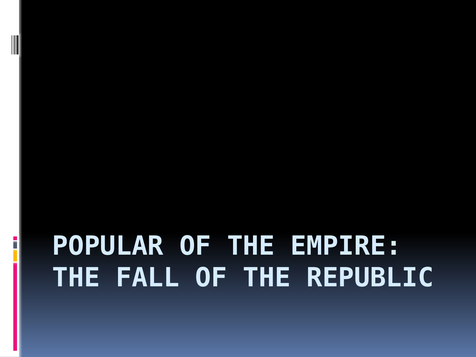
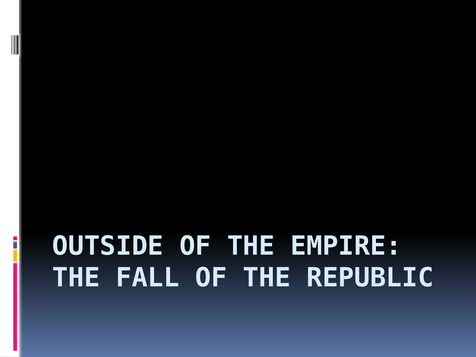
POPULAR: POPULAR -> OUTSIDE (108, 246)
